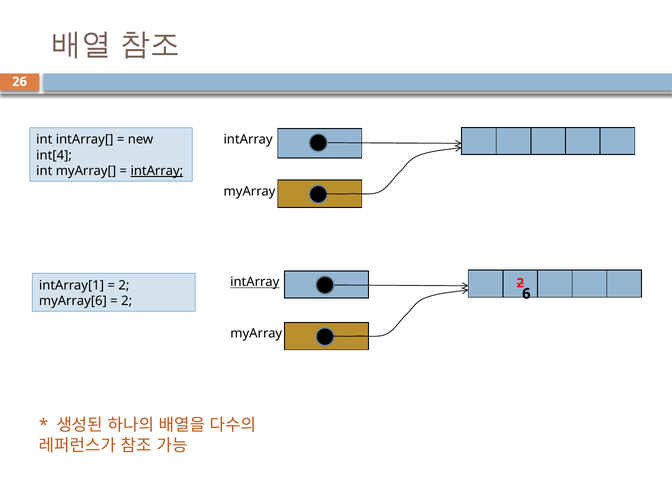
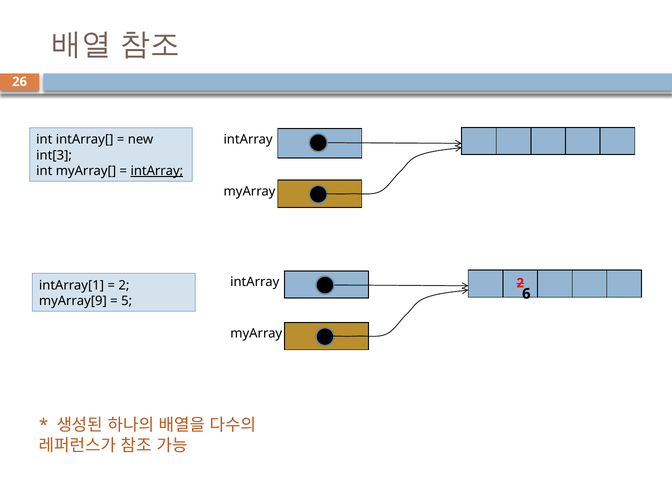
int[4: int[4 -> int[3 (54, 155)
intArray underline: present -> none (255, 282)
myArray[6: myArray[6 -> myArray[9 (73, 301)
2: 2 -> 5 (127, 301)
